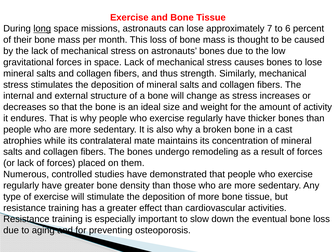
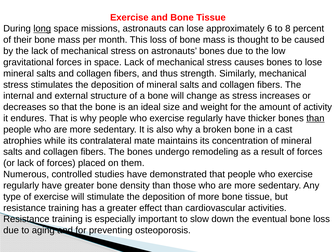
7: 7 -> 6 (270, 29)
6: 6 -> 8 (288, 29)
than underline: none -> present (315, 118)
